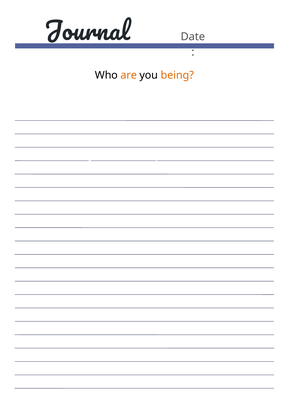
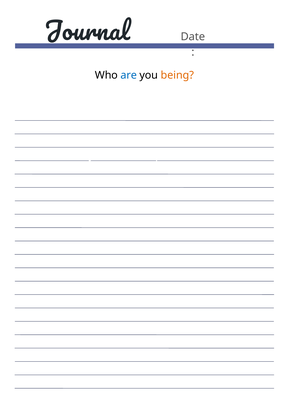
are colour: orange -> blue (129, 75)
